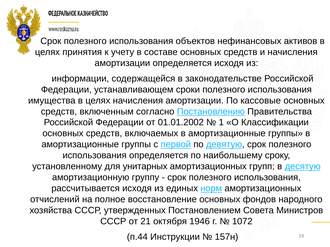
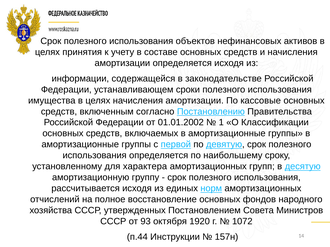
унитарных: унитарных -> характера (145, 167)
21: 21 -> 93 (146, 222)
1946: 1946 -> 1920 (200, 222)
